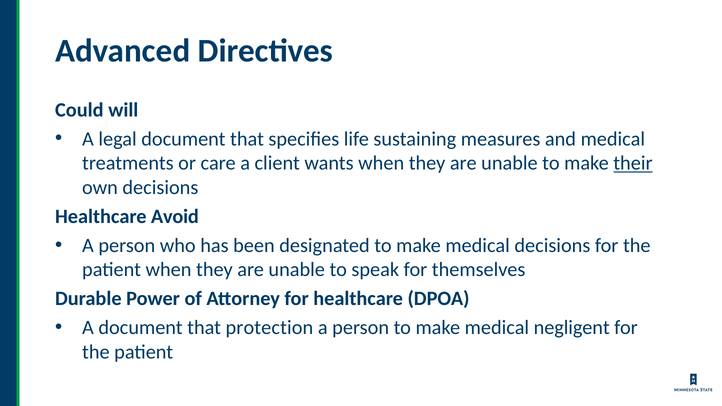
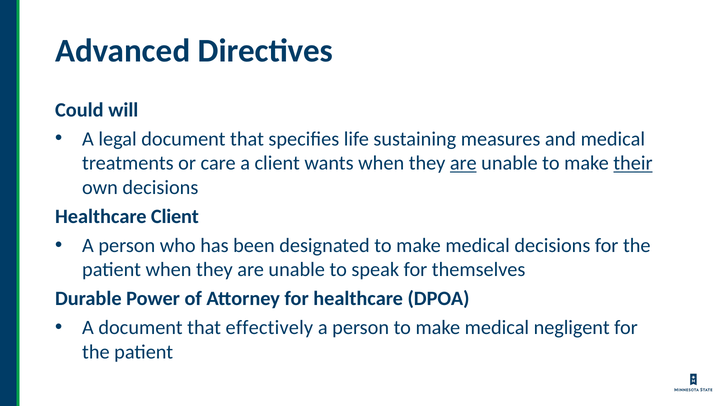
are underline: none -> present (463, 163)
Healthcare Avoid: Avoid -> Client (175, 217)
protection: protection -> effectively (269, 328)
